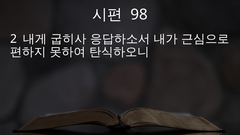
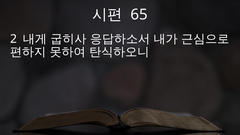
98: 98 -> 65 (139, 14)
